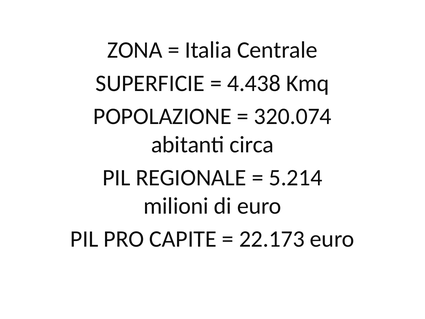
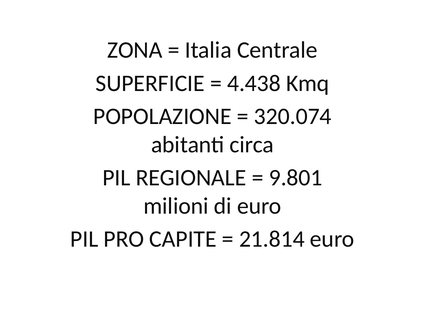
5.214: 5.214 -> 9.801 (296, 178)
22.173: 22.173 -> 21.814 (272, 239)
